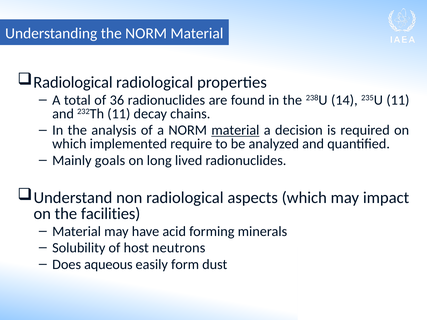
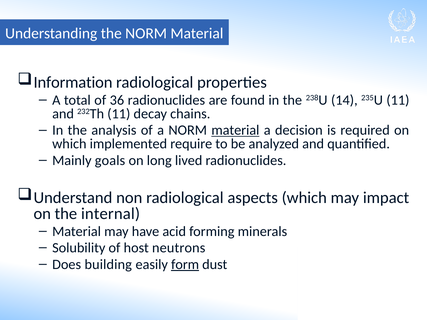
Radiological: Radiological -> Information (73, 82)
facilities: facilities -> internal (110, 214)
aqueous: aqueous -> building (108, 265)
form underline: none -> present (185, 265)
